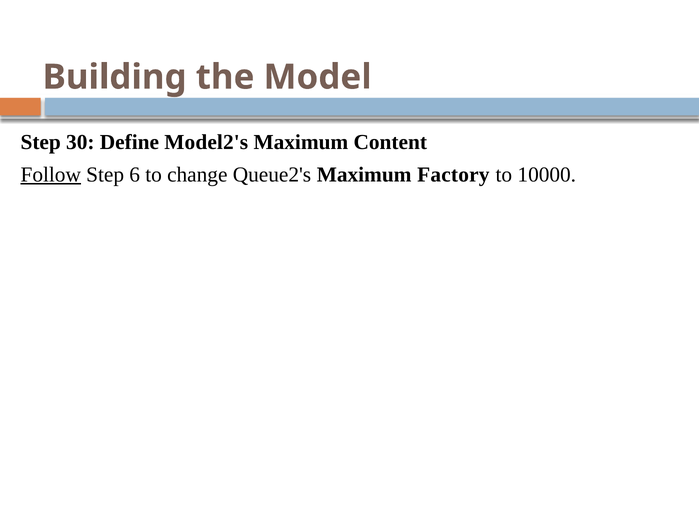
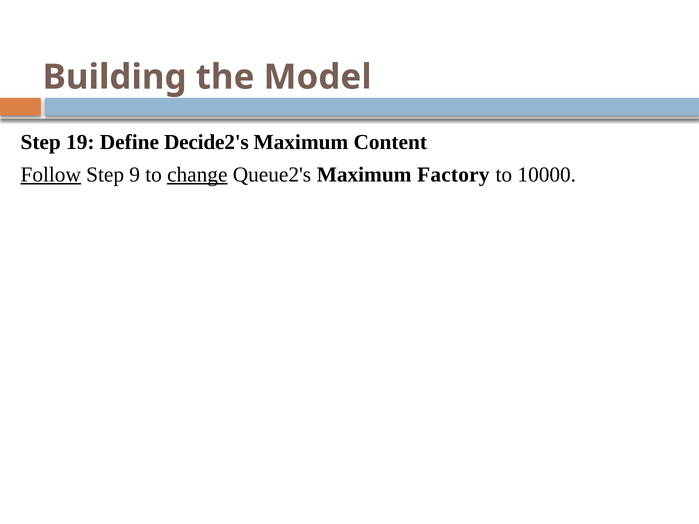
30: 30 -> 19 (80, 142)
Model2's: Model2's -> Decide2's (206, 142)
6: 6 -> 9 (135, 175)
change underline: none -> present (197, 175)
